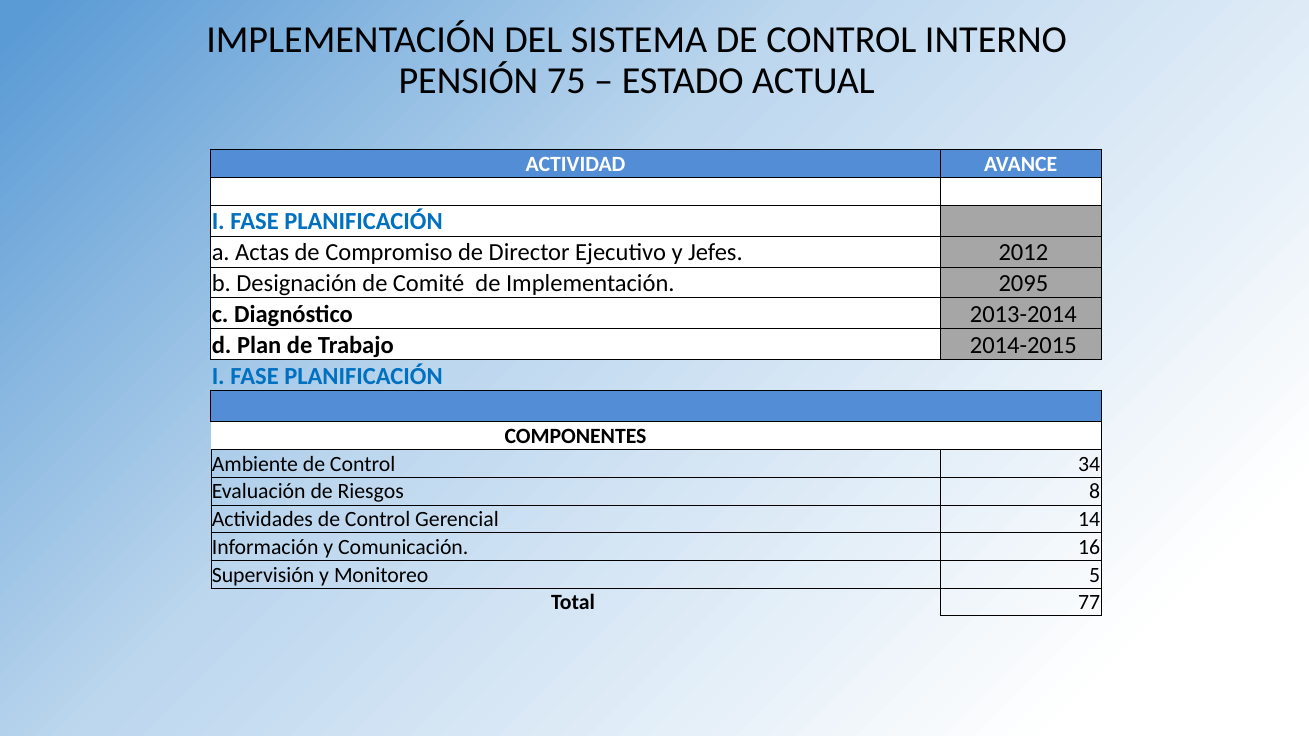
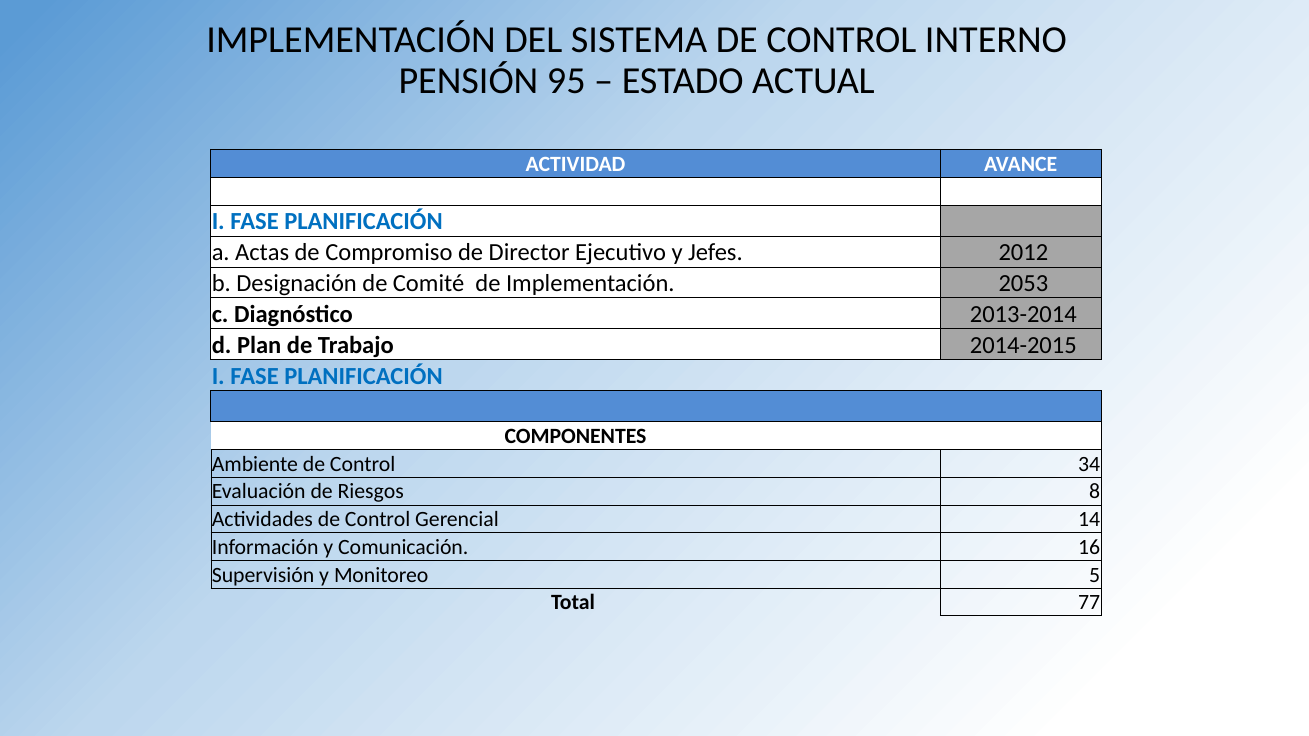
75: 75 -> 95 (566, 81)
2095: 2095 -> 2053 (1023, 283)
